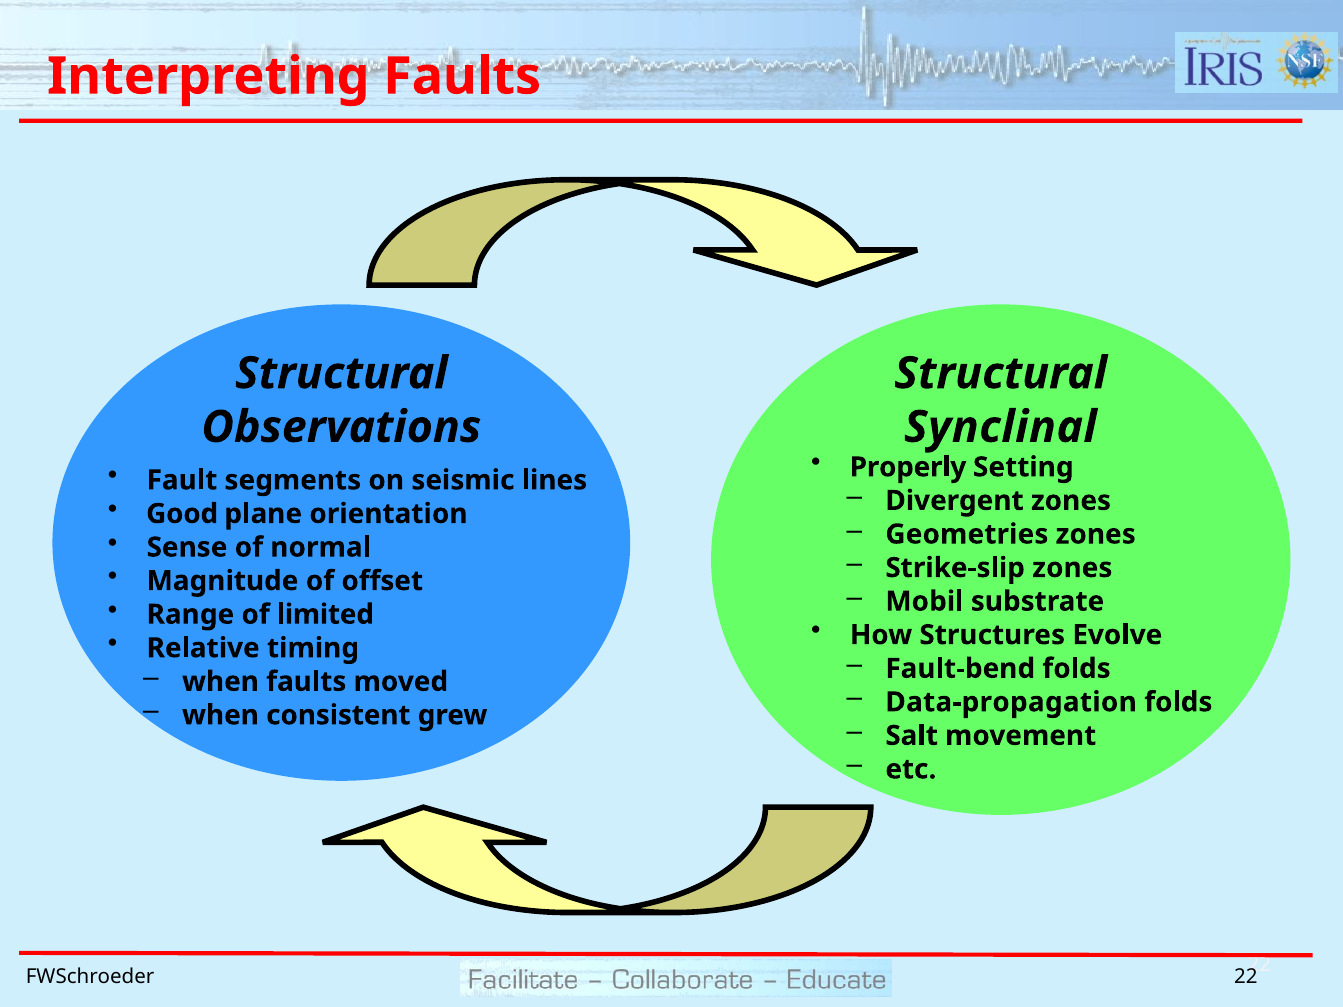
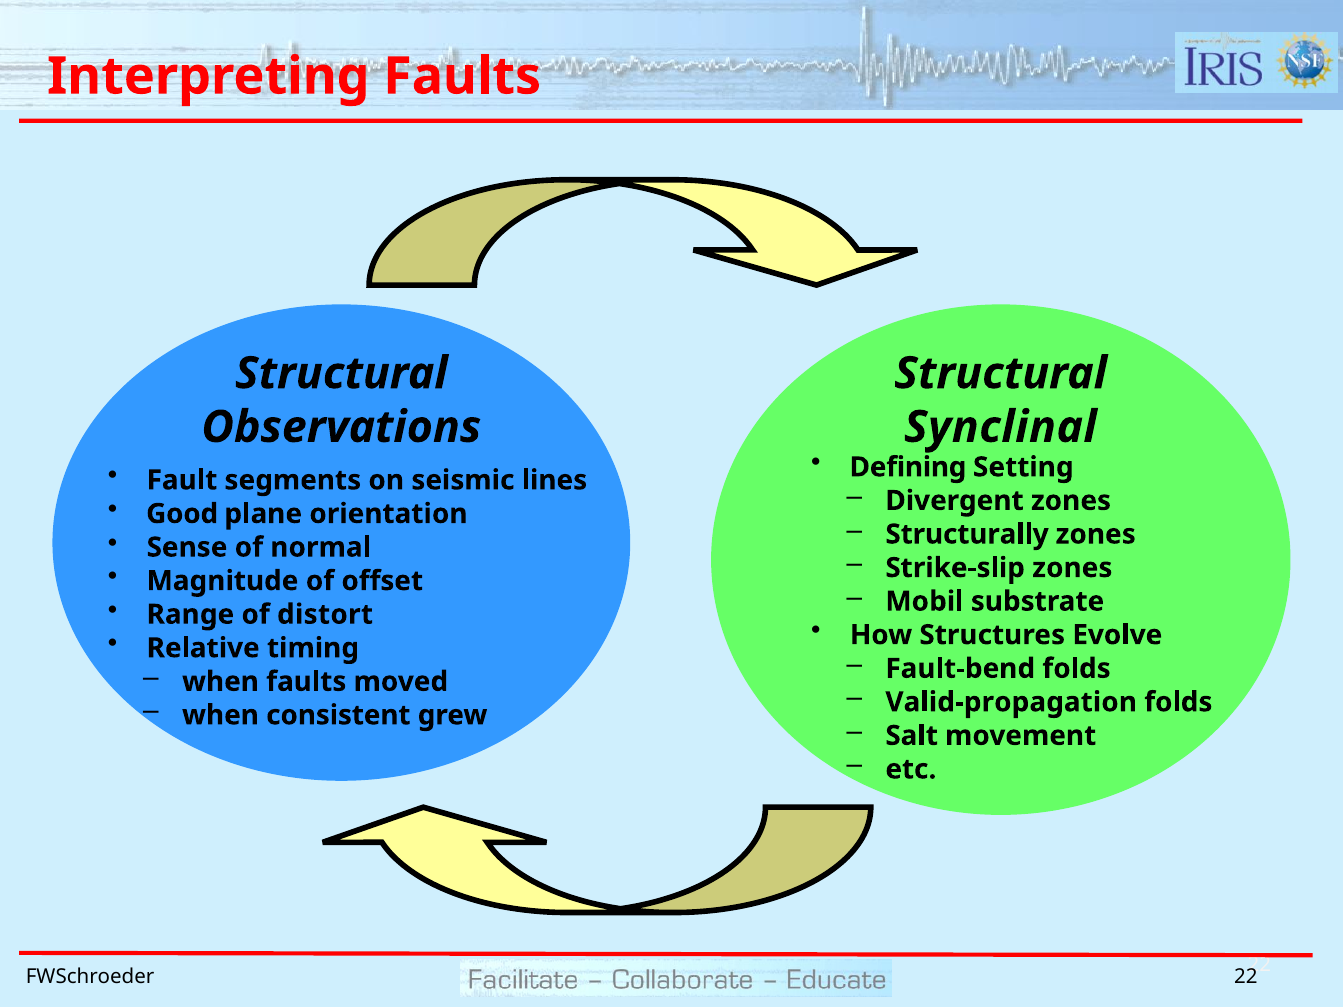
Properly: Properly -> Defining (908, 467)
Geometries: Geometries -> Structurally (967, 534)
limited: limited -> distort (325, 615)
Data-propagation: Data-propagation -> Valid-propagation (1011, 702)
